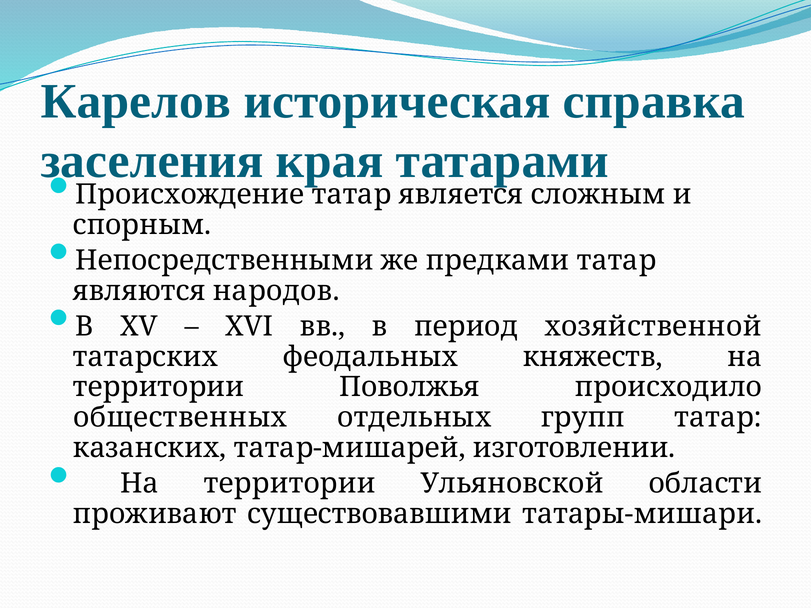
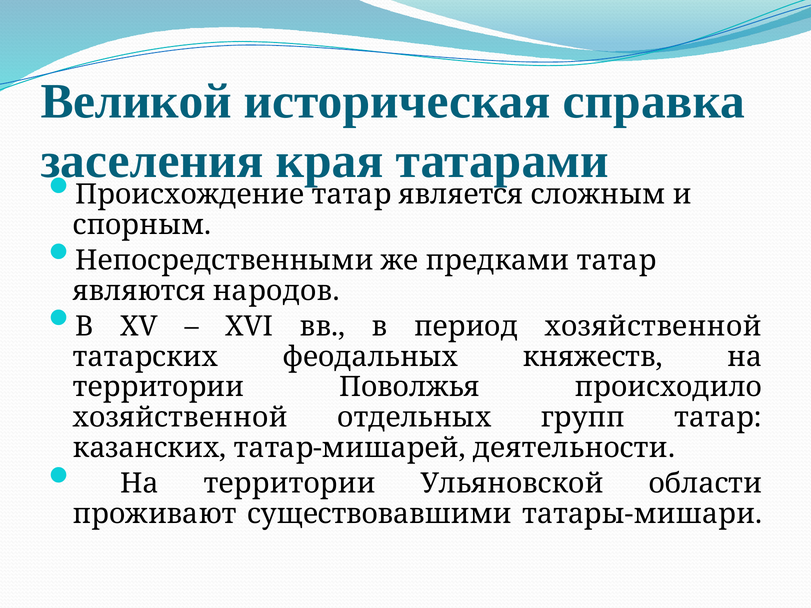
Карелов: Карелов -> Великой (136, 101)
общественных: общественных -> хозяйственной (180, 418)
изготовлении: изготовлении -> деятельности (574, 448)
